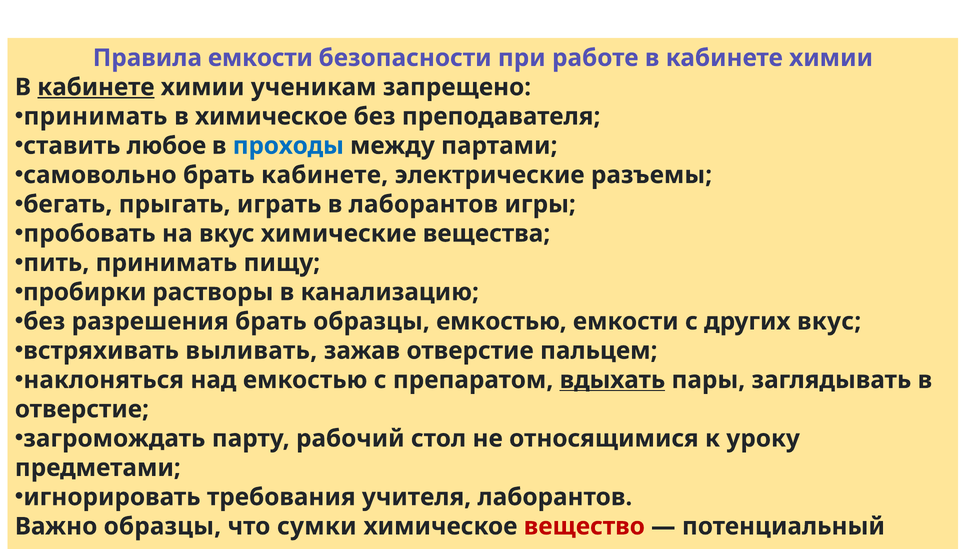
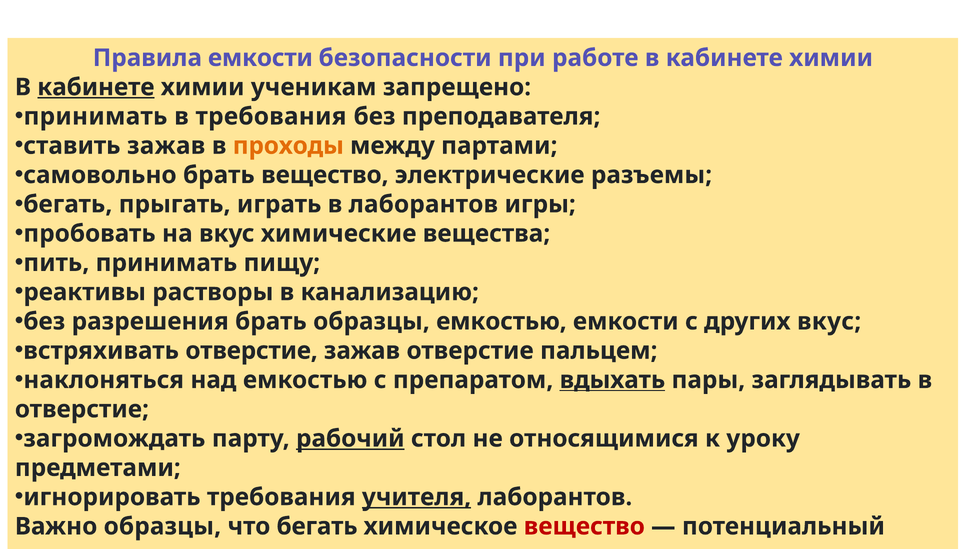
в химическое: химическое -> требования (271, 116)
ставить любое: любое -> зажав (166, 146)
проходы colour: blue -> orange (288, 146)
брать кабинете: кабинете -> вещество (325, 175)
пробирки: пробирки -> реактивы (85, 292)
встряхивать выливать: выливать -> отверстие (252, 351)
рабочий underline: none -> present (350, 439)
учителя underline: none -> present (417, 497)
что сумки: сумки -> бегать (317, 526)
